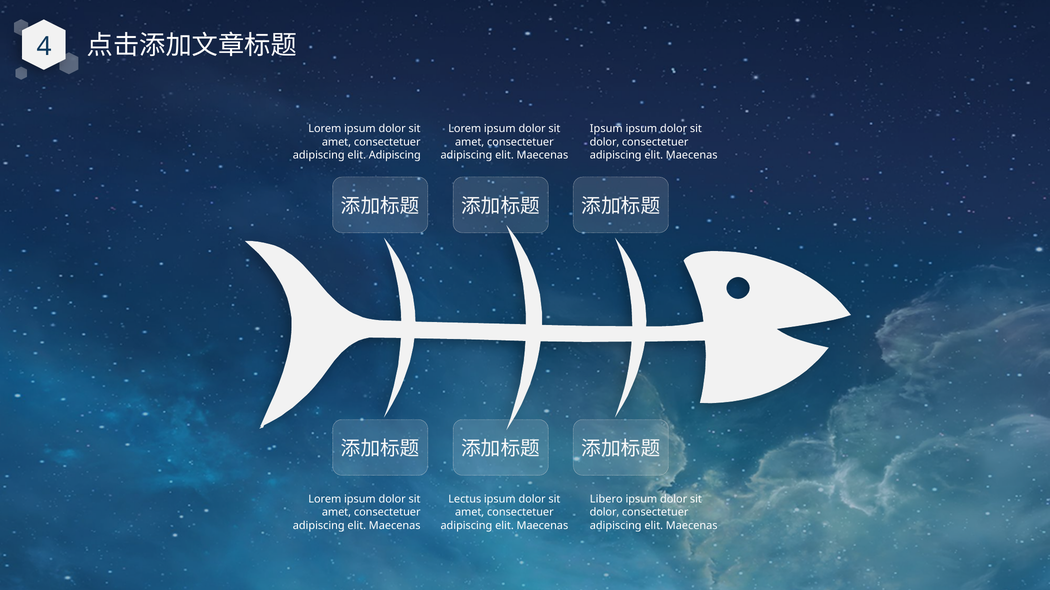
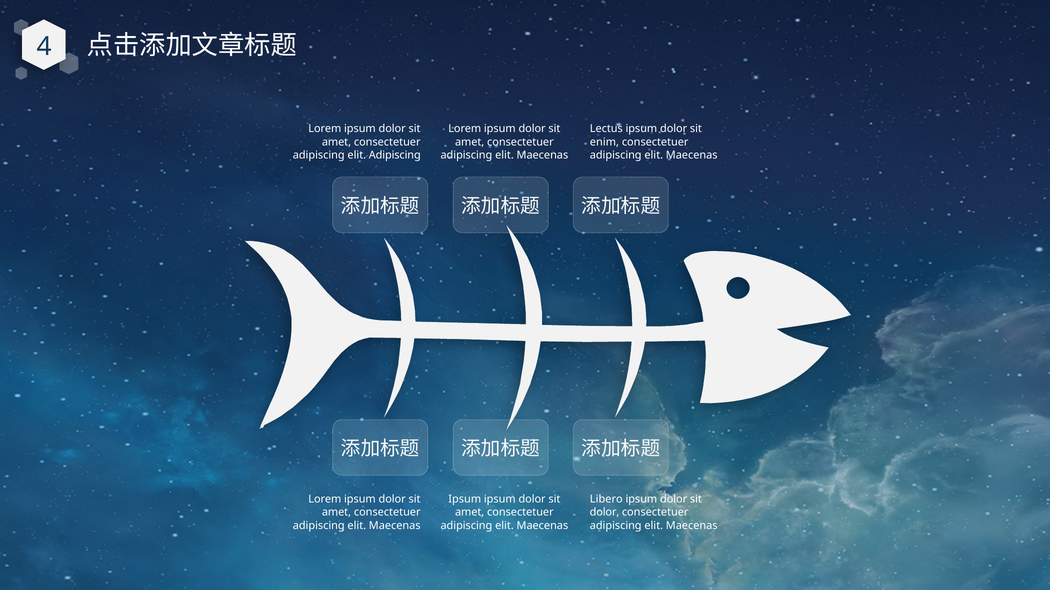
Ipsum: Ipsum -> Lectus (606, 129)
dolor: dolor -> enim (604, 142)
Lectus: Lectus -> Ipsum (465, 500)
